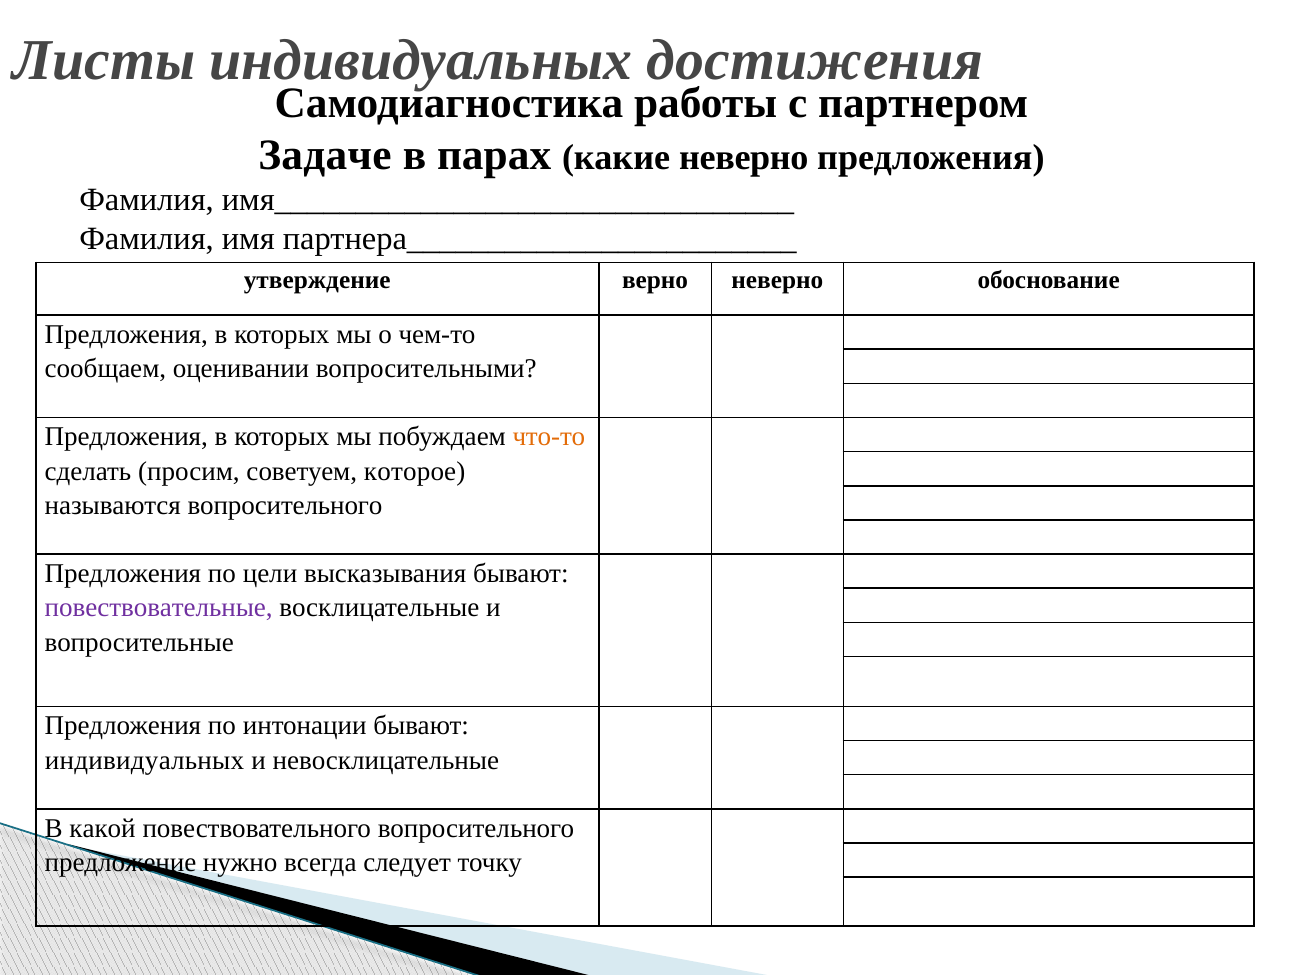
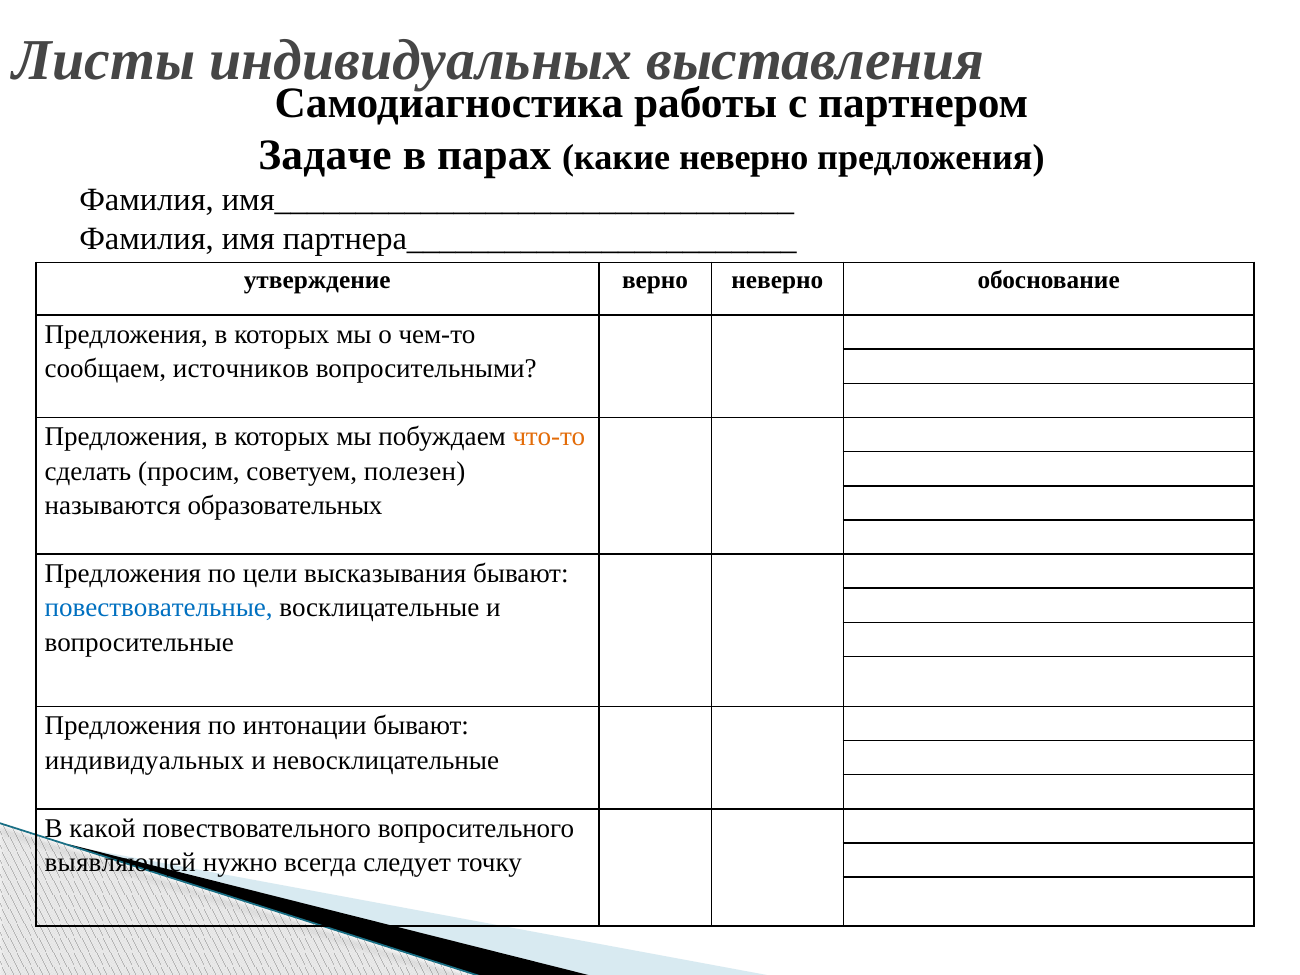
достижения: достижения -> выставления (815, 60)
оценивании: оценивании -> источников (241, 369)
которое: которое -> полезен (415, 471)
называются вопросительного: вопросительного -> образовательных (285, 506)
повествовательные colour: purple -> blue (159, 608)
предложение: предложение -> выявляющей (120, 863)
